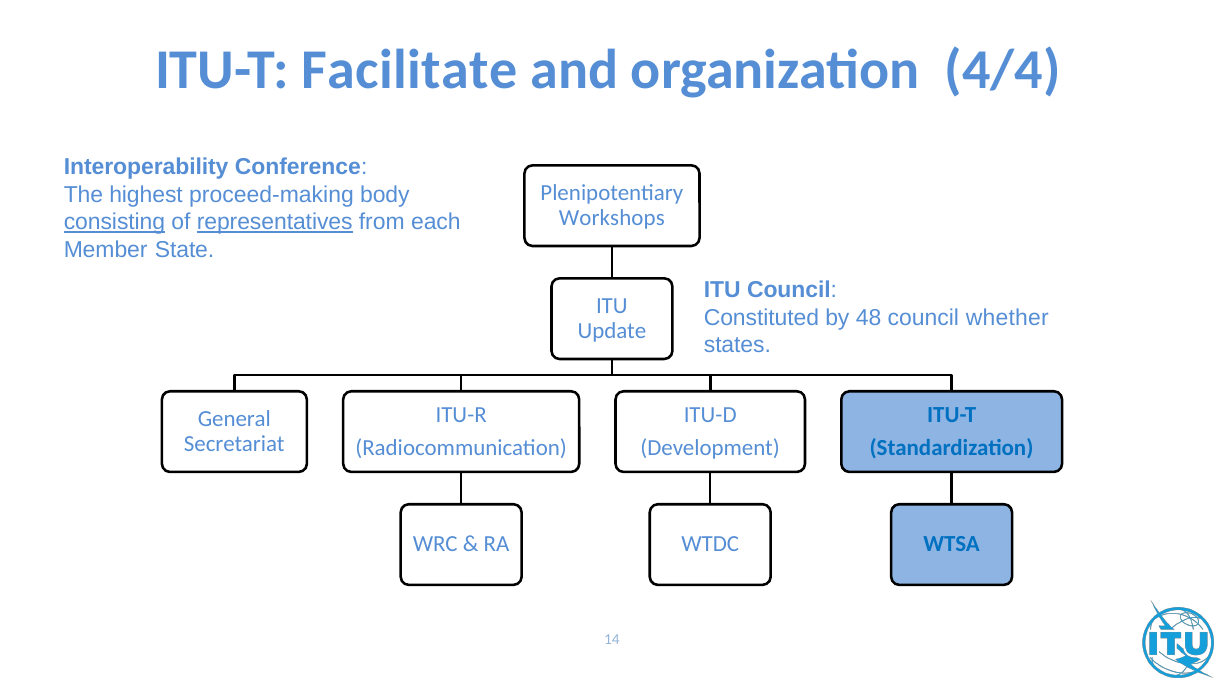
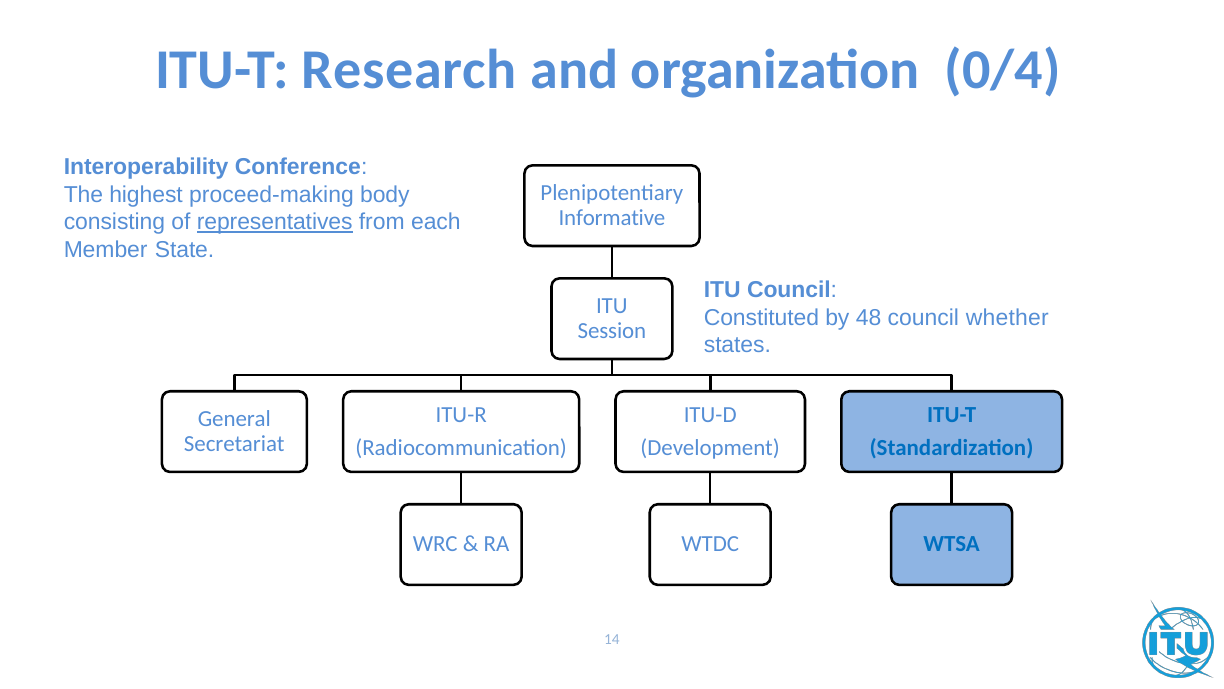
Facilitate: Facilitate -> Research (409, 70)
4/4: 4/4 -> 0/4 (1003, 70)
Workshops: Workshops -> Informative (612, 218)
consisting underline: present -> none (114, 222)
Update: Update -> Session (612, 331)
